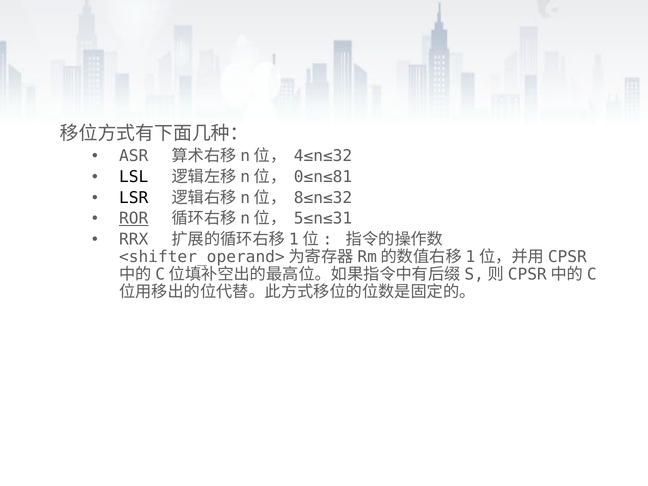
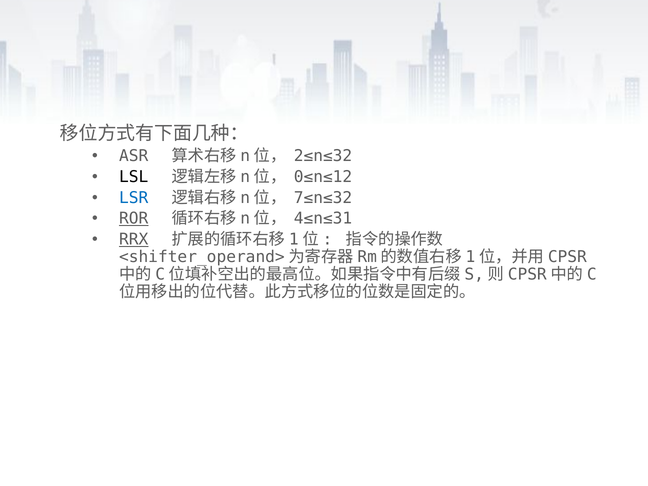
4≤n≤32: 4≤n≤32 -> 2≤n≤32 (323, 156)
0≤n≤81: 0≤n≤81 -> 0≤n≤12 (323, 177)
LSR colour: black -> blue (134, 198)
8≤n≤32: 8≤n≤32 -> 7≤n≤32 (323, 198)
5≤n≤31: 5≤n≤31 -> 4≤n≤31 (323, 219)
RRX underline: none -> present (134, 240)
